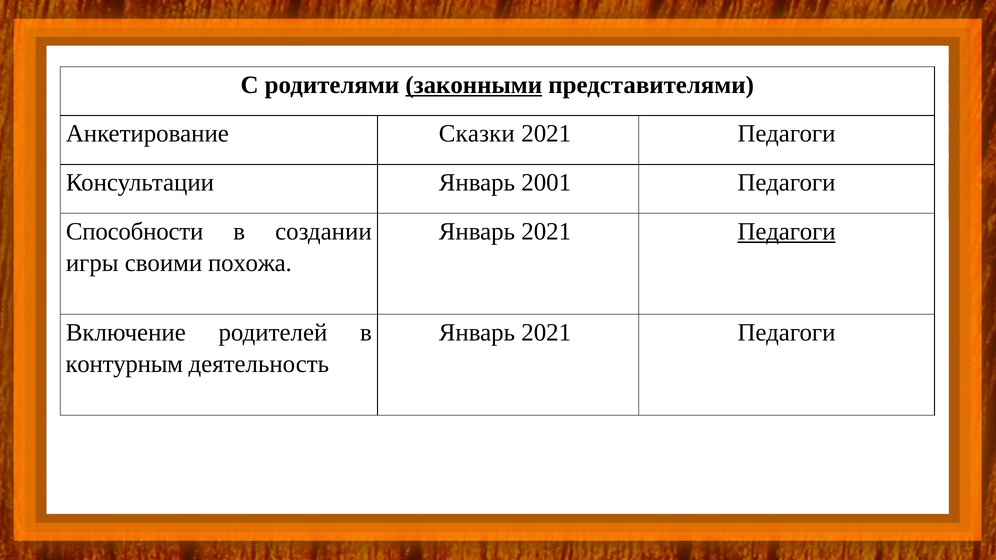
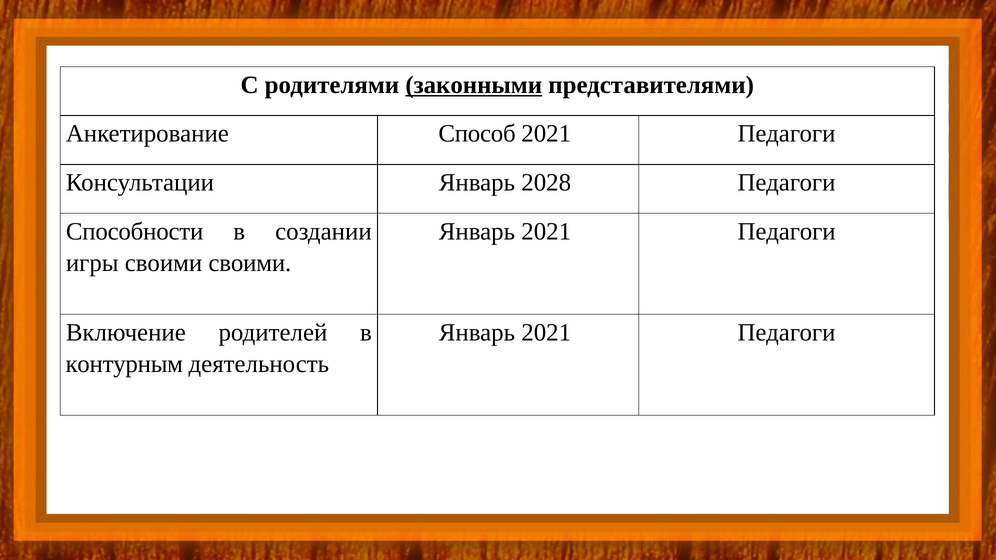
Сказки: Сказки -> Способ (477, 134)
2001: 2001 -> 2028 (546, 183)
Педагоги underline: present -> none (787, 231)
своими похожа: похожа -> своими (250, 263)
